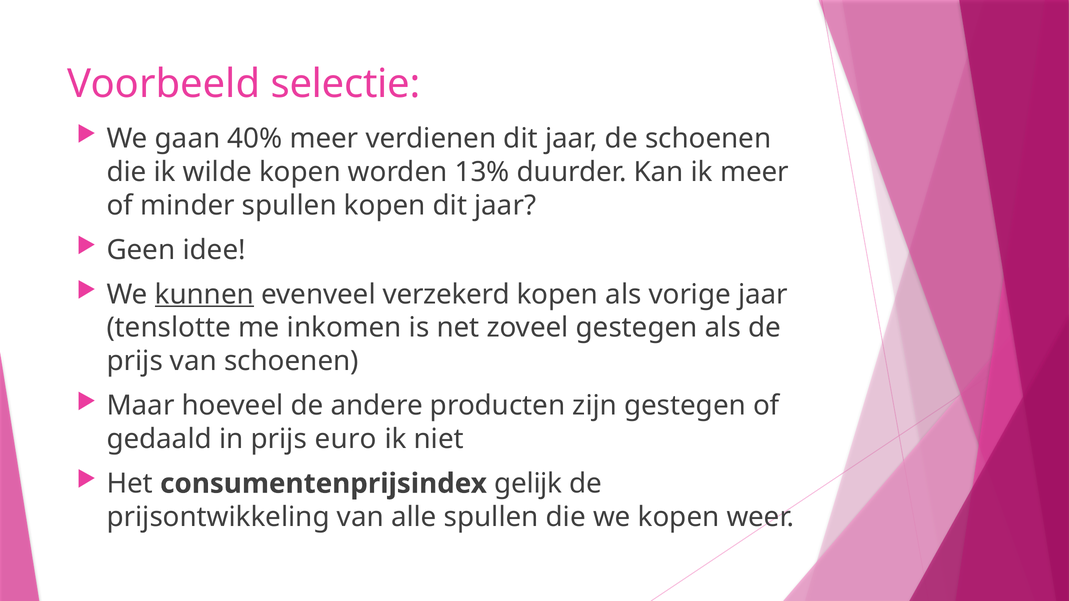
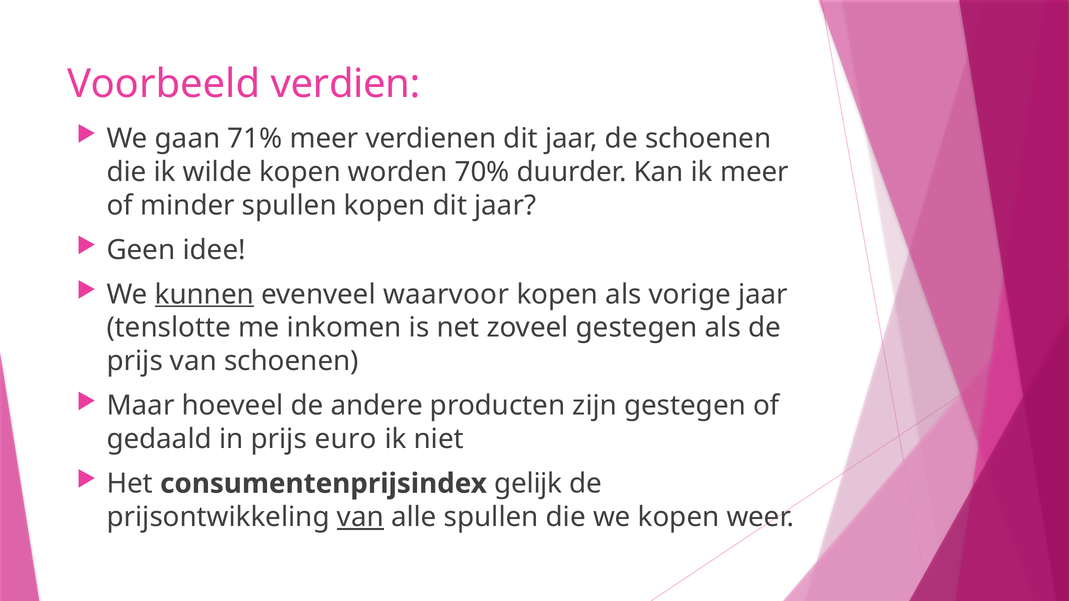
selectie: selectie -> verdien (346, 84)
40%: 40% -> 71% (255, 139)
13%: 13% -> 70% (482, 172)
verzekerd: verzekerd -> waarvoor (446, 295)
van underline: none -> present (360, 517)
